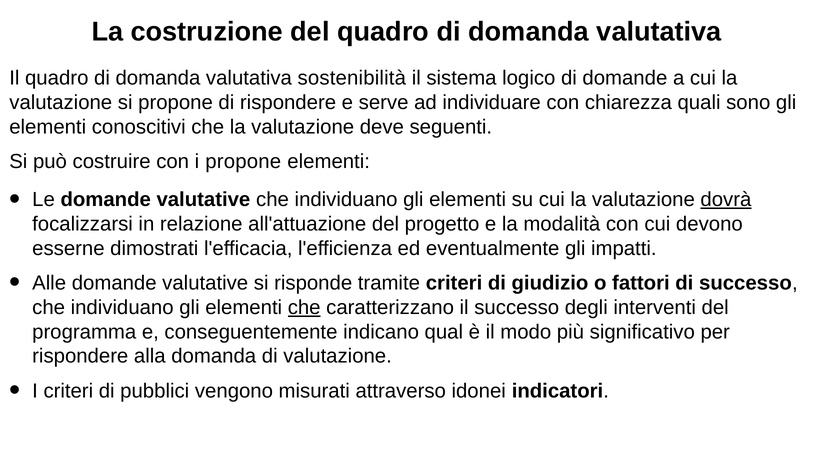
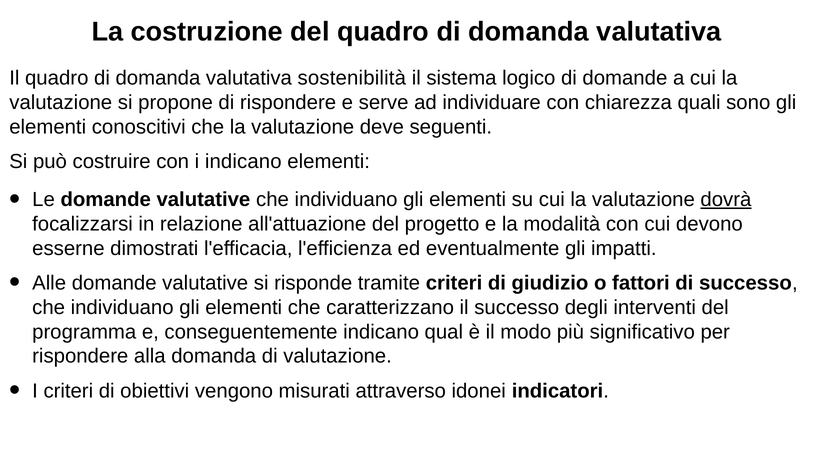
i propone: propone -> indicano (243, 161)
che underline: present -> none (304, 307)
pubblici: pubblici -> obiettivi (155, 391)
